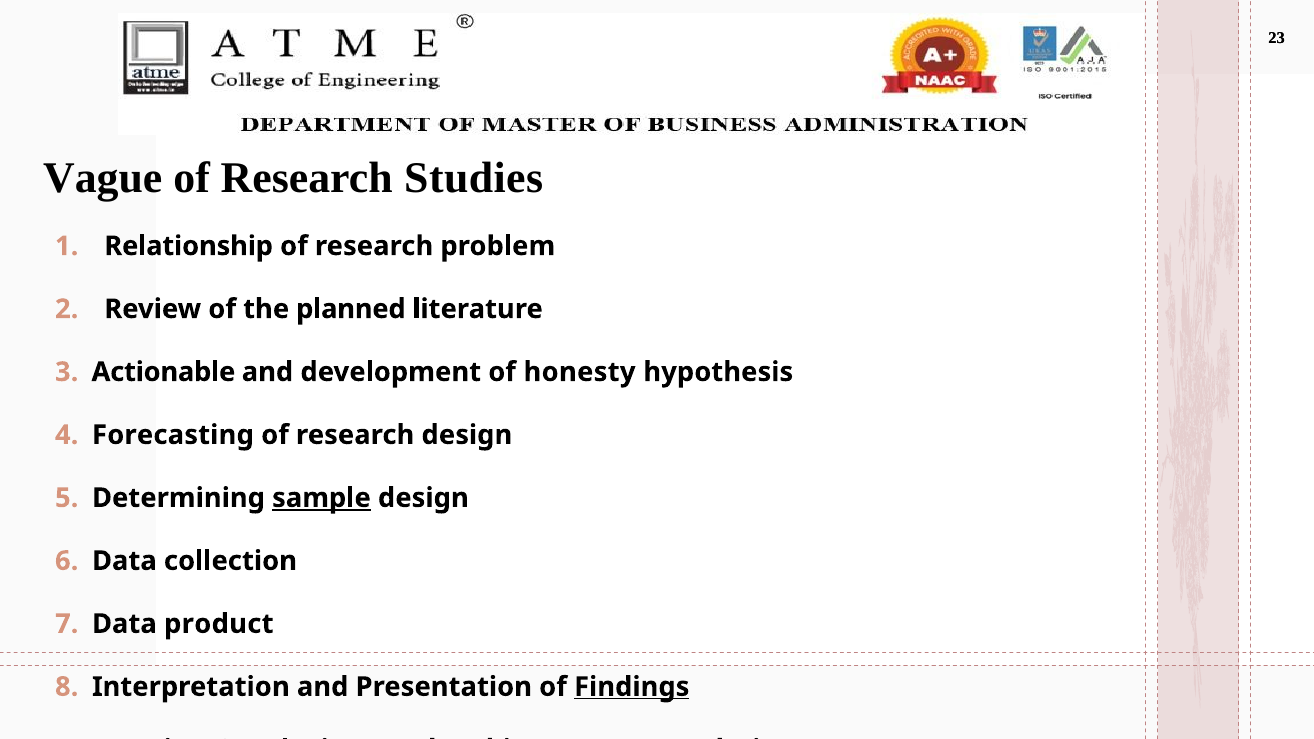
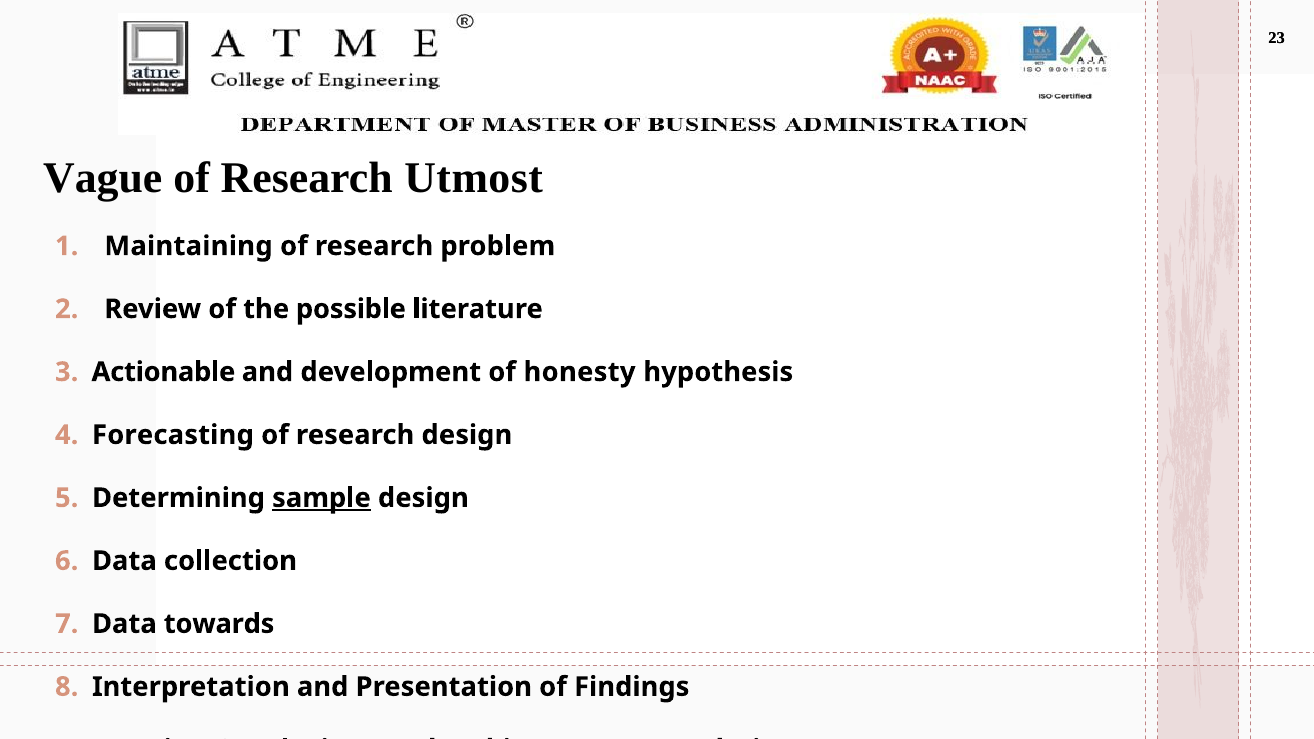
Studies: Studies -> Utmost (474, 178)
Relationship: Relationship -> Maintaining (188, 246)
planned: planned -> possible (351, 309)
product: product -> towards (219, 624)
Findings underline: present -> none (632, 687)
